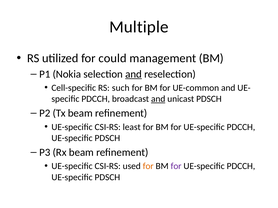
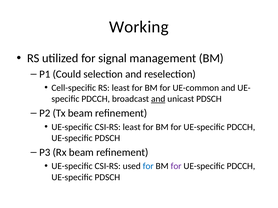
Multiple: Multiple -> Working (139, 27)
could: could -> signal (113, 58)
Nokia: Nokia -> Could (67, 74)
and underline: present -> none (134, 74)
RS such: such -> least (121, 88)
for colour: orange -> blue (148, 166)
